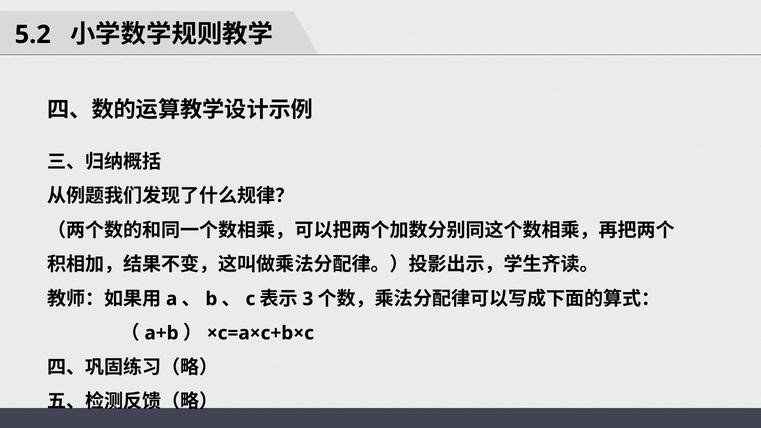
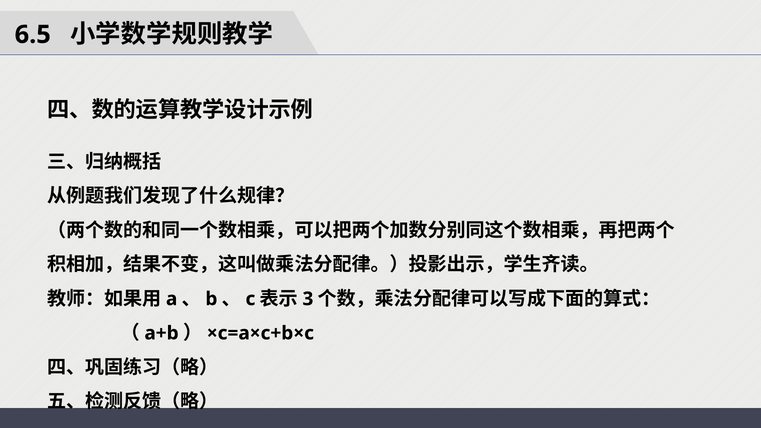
5.2: 5.2 -> 6.5 (33, 35)
